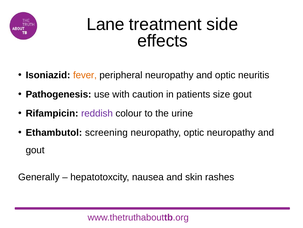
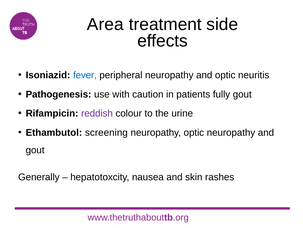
Lane: Lane -> Area (105, 24)
fever colour: orange -> blue (85, 75)
size: size -> fully (222, 94)
